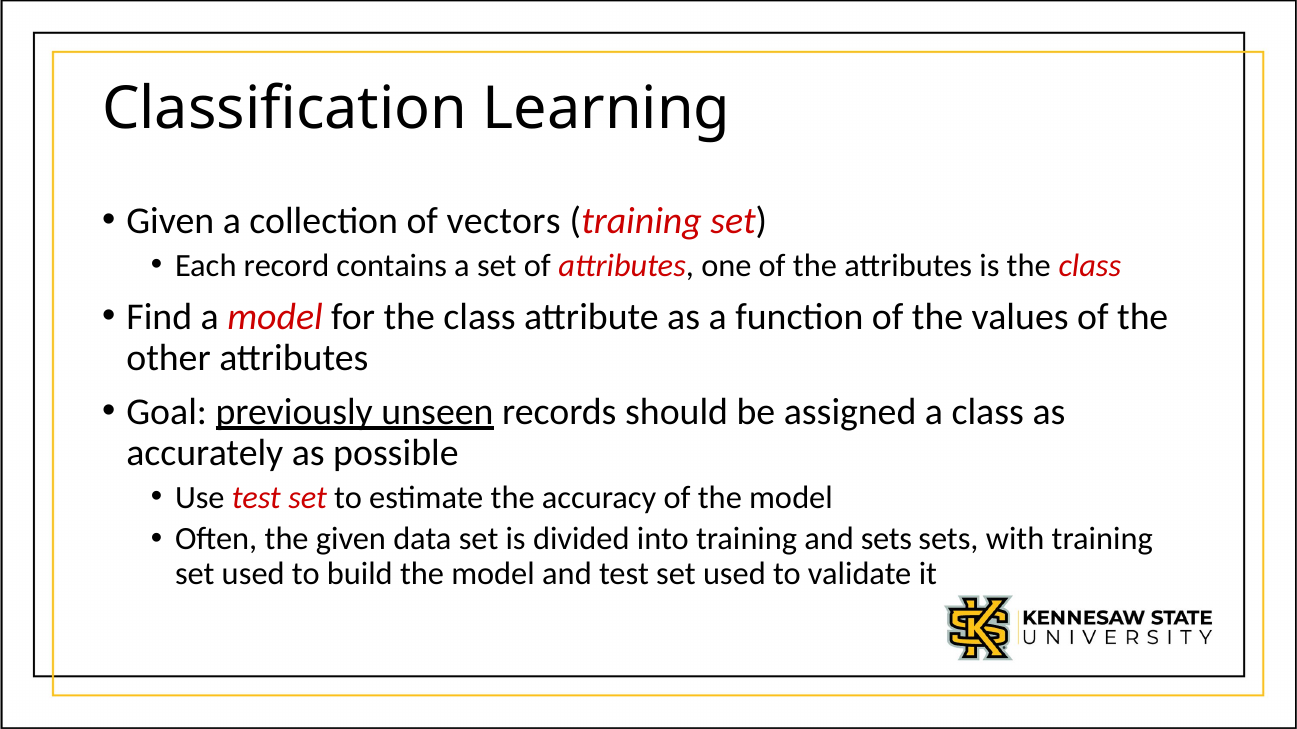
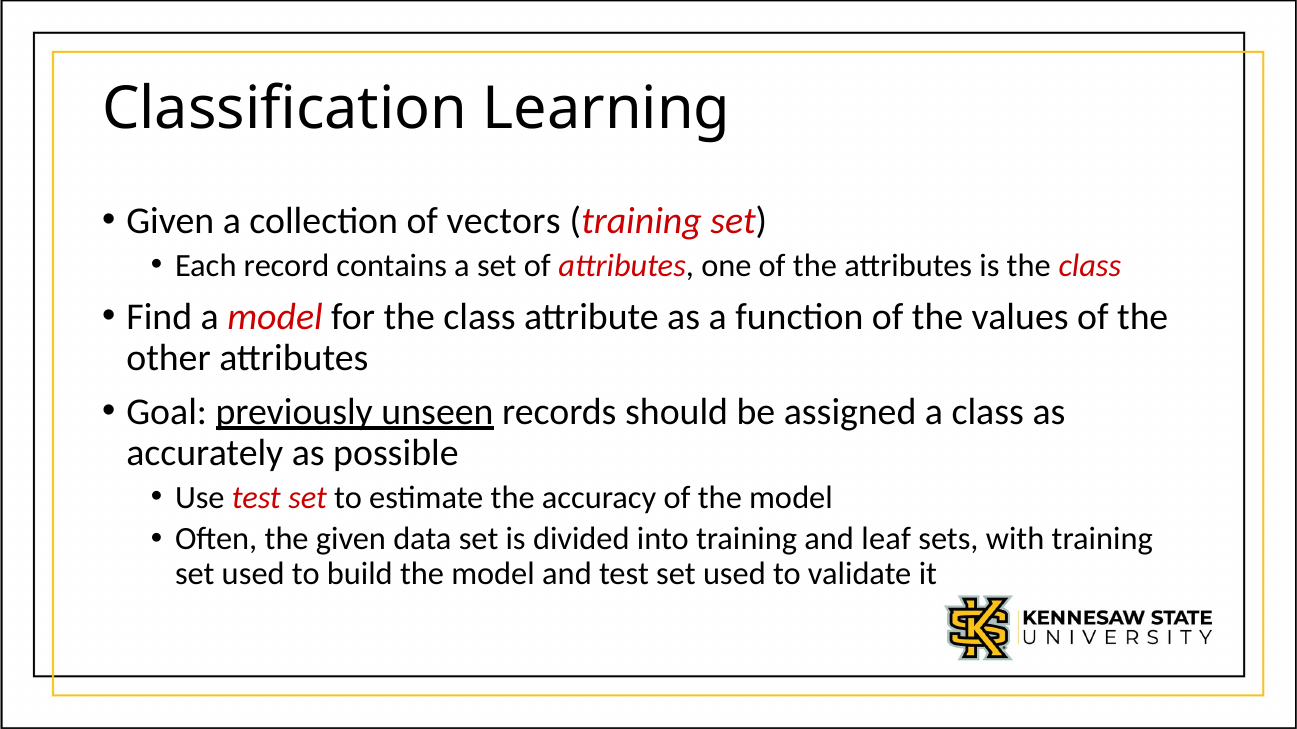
and sets: sets -> leaf (886, 540)
